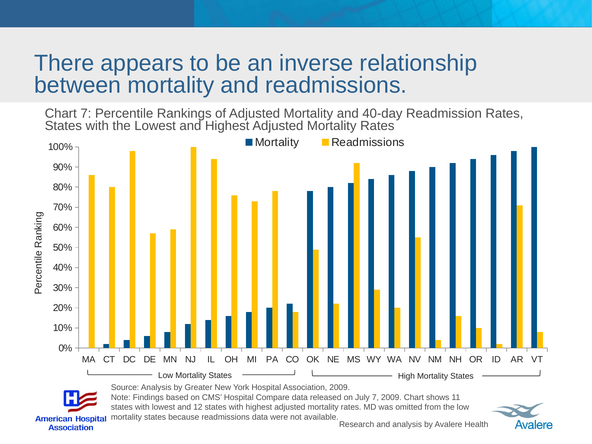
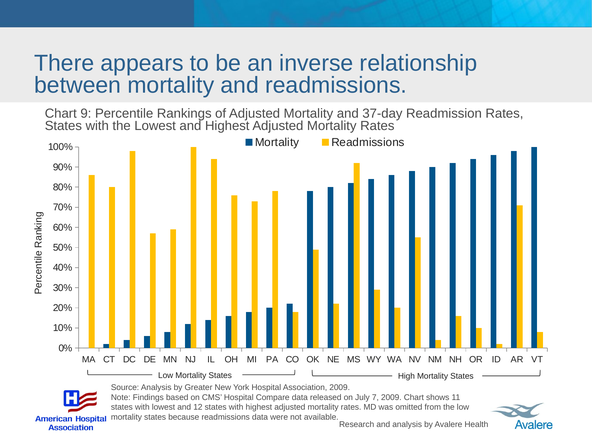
Chart 7: 7 -> 9 (86, 113)
40-day: 40-day -> 37-day (382, 113)
